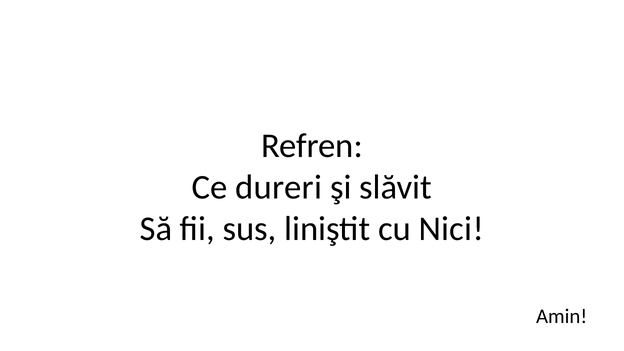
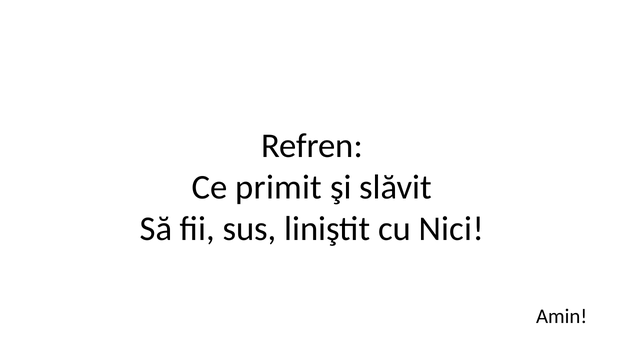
dureri: dureri -> primit (279, 187)
